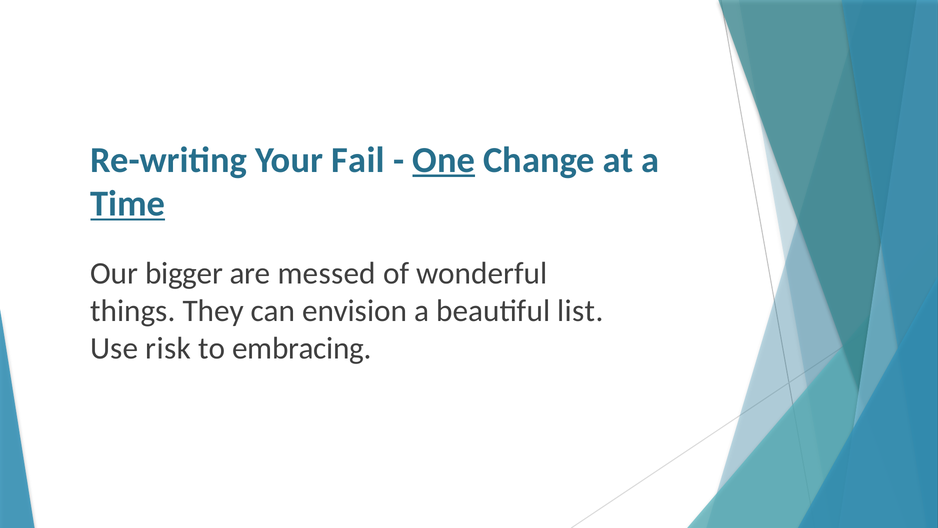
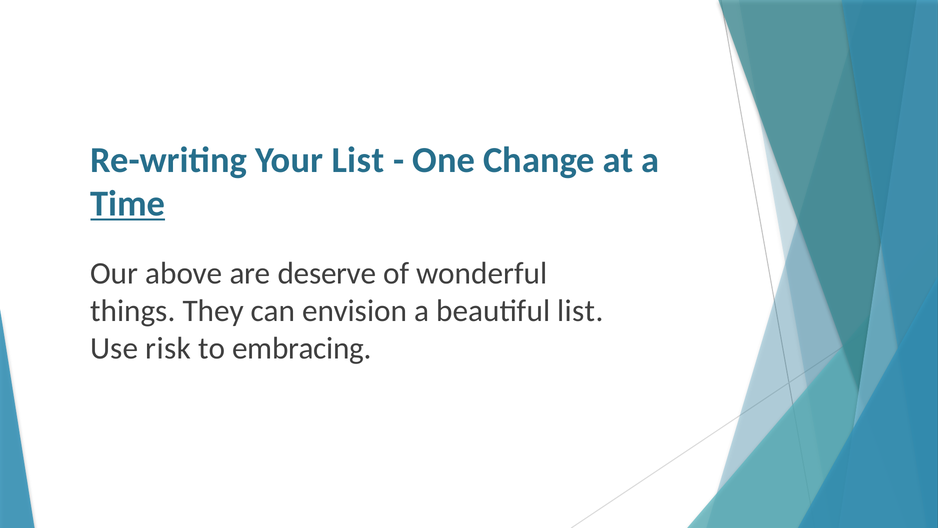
Your Fail: Fail -> List (358, 160)
One underline: present -> none (444, 160)
bigger: bigger -> above (184, 273)
messed: messed -> deserve (327, 273)
